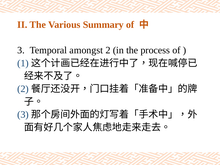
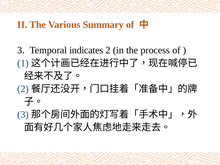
amongst: amongst -> indicates (86, 50)
